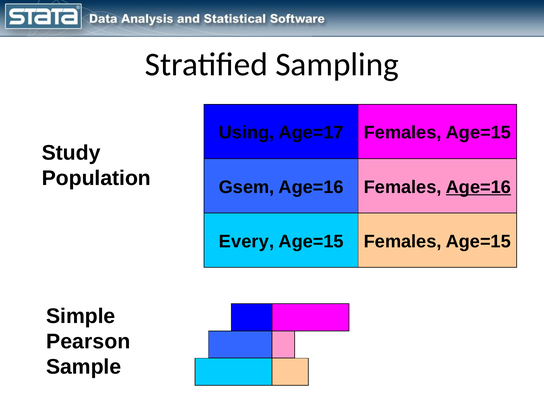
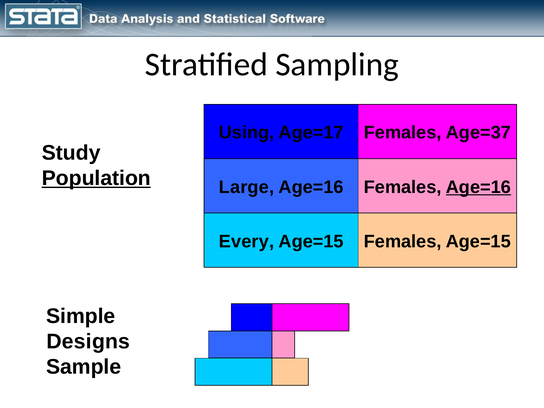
Age=15: Age=15 -> Age=37 (478, 133)
Population underline: none -> present (96, 178)
Gsem: Gsem -> Large (246, 187)
Pearson: Pearson -> Designs (88, 341)
